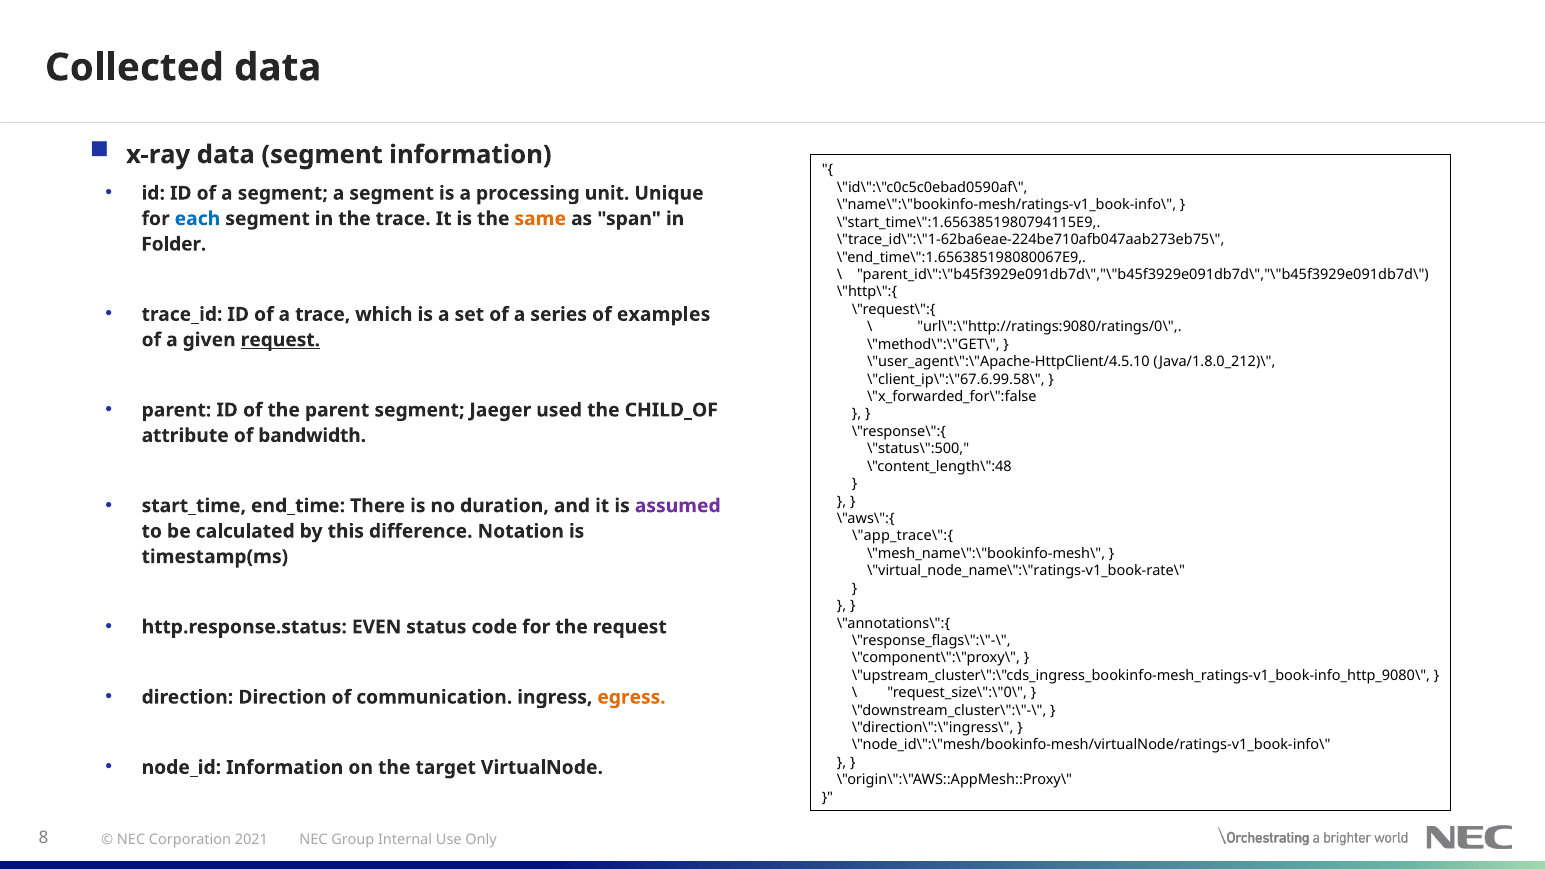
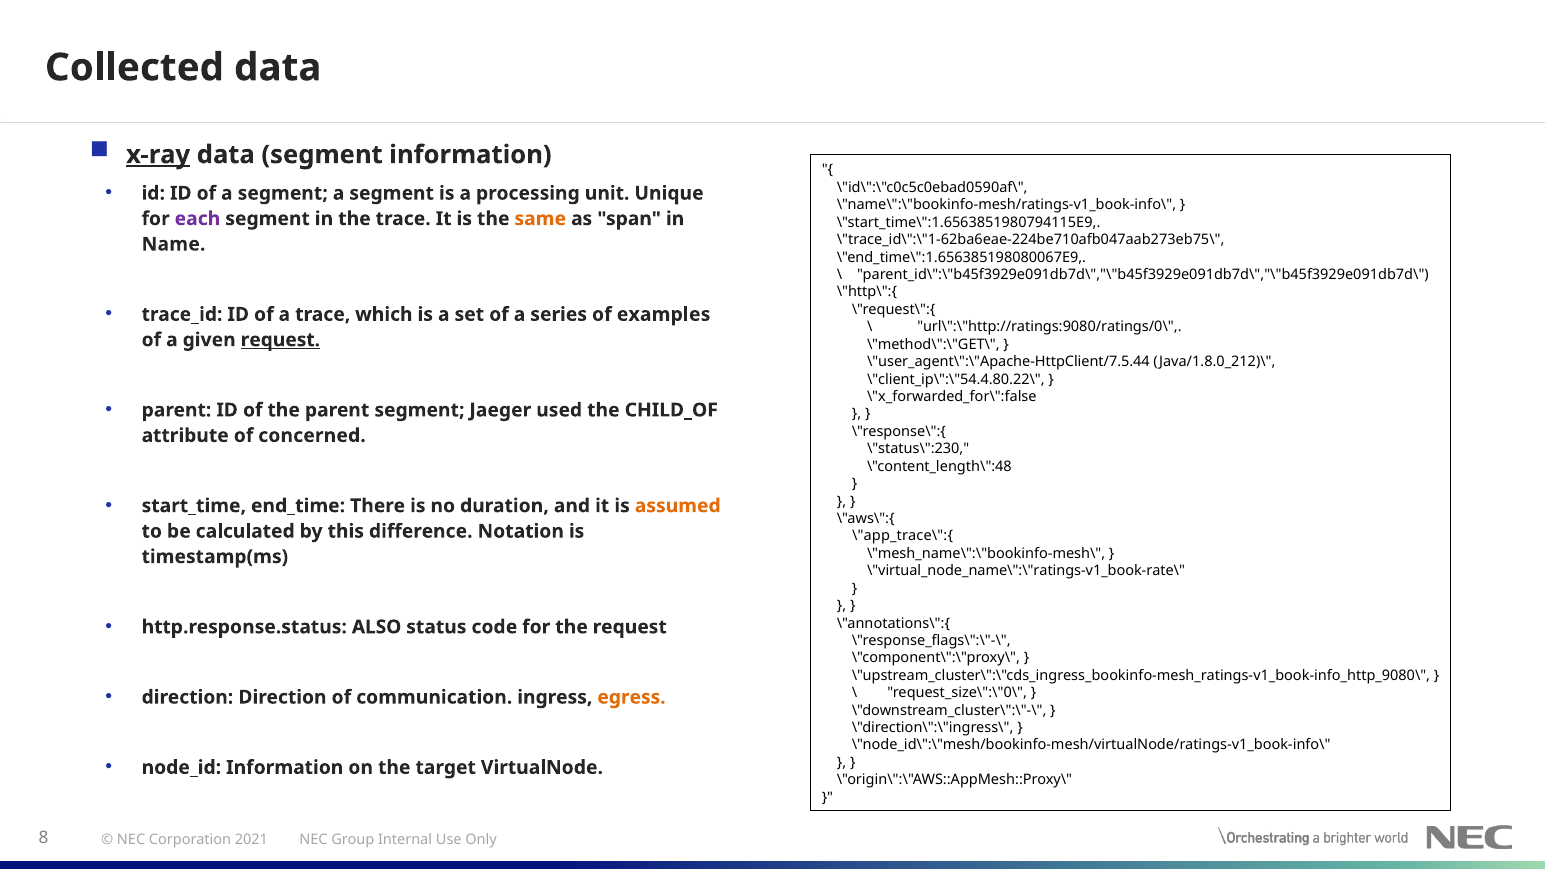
x-ray underline: none -> present (158, 155)
each colour: blue -> purple (197, 219)
Folder: Folder -> Name (174, 244)
\"user_agent\":\"Apache-HttpClient/4.5.10: \"user_agent\":\"Apache-HttpClient/4.5.10 -> \"user_agent\":\"Apache-HttpClient/7.5.44 (1008, 362)
\"client_ip\":\"67.6.99.58\: \"client_ip\":\"67.6.99.58\ -> \"client_ip\":\"54.4.80.22\ (956, 379)
bandwidth: bandwidth -> concerned (312, 436)
\"status\":500: \"status\":500 -> \"status\":230 (918, 449)
assumed colour: purple -> orange (678, 506)
EVEN: EVEN -> ALSO (377, 627)
